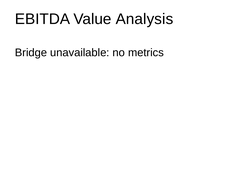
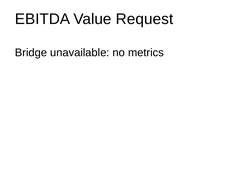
Analysis: Analysis -> Request (144, 19)
